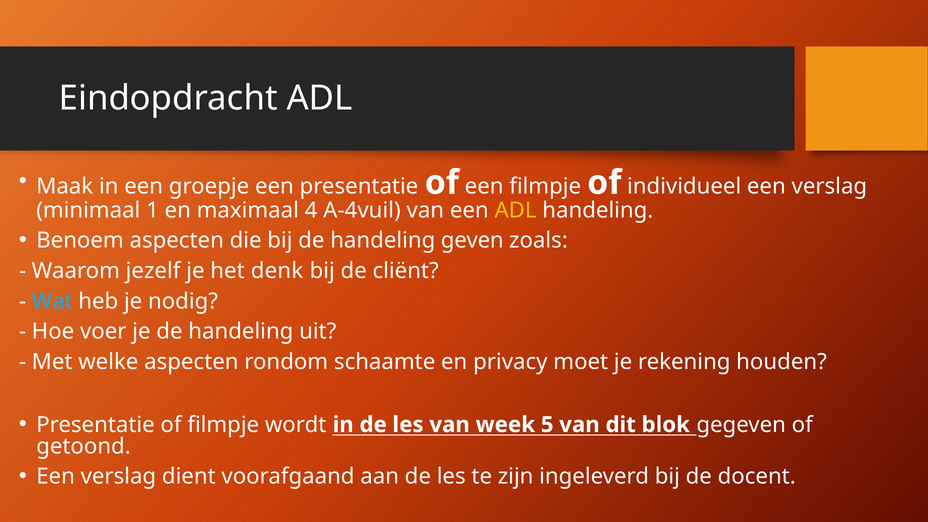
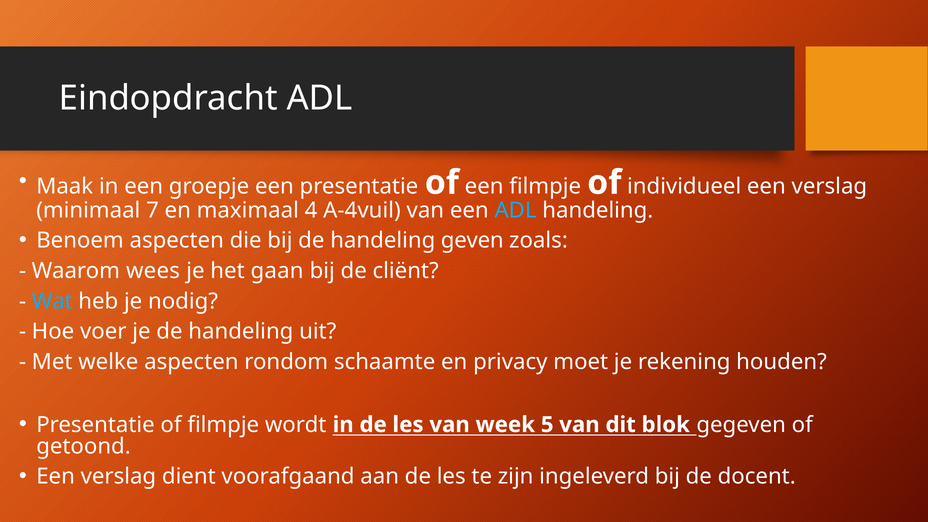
1: 1 -> 7 (153, 210)
ADL colour: yellow -> light blue (516, 210)
jezelf: jezelf -> wees (153, 271)
denk: denk -> gaan (277, 271)
